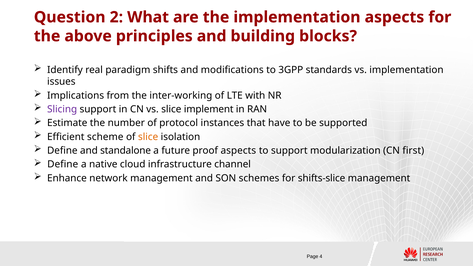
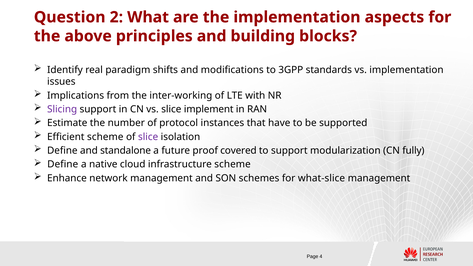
slice colour: orange -> purple (148, 137)
proof aspects: aspects -> covered (238, 151)
first: first -> fully (413, 151)
infrastructure channel: channel -> scheme (233, 164)
shifts-slice: shifts-slice -> what-slice (322, 178)
